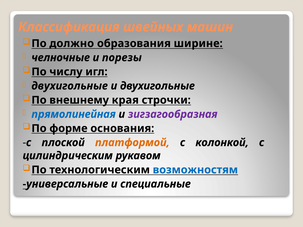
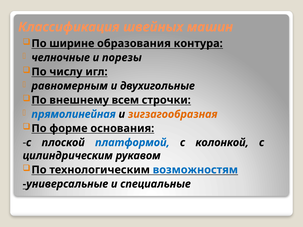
должно: должно -> ширине (72, 43)
ширине: ширине -> контура (198, 43)
двухигольные: двухигольные -> равномерным (70, 86)
края: края -> всем (125, 100)
зигзагообразная colour: purple -> orange (173, 114)
платформой colour: orange -> blue (132, 143)
